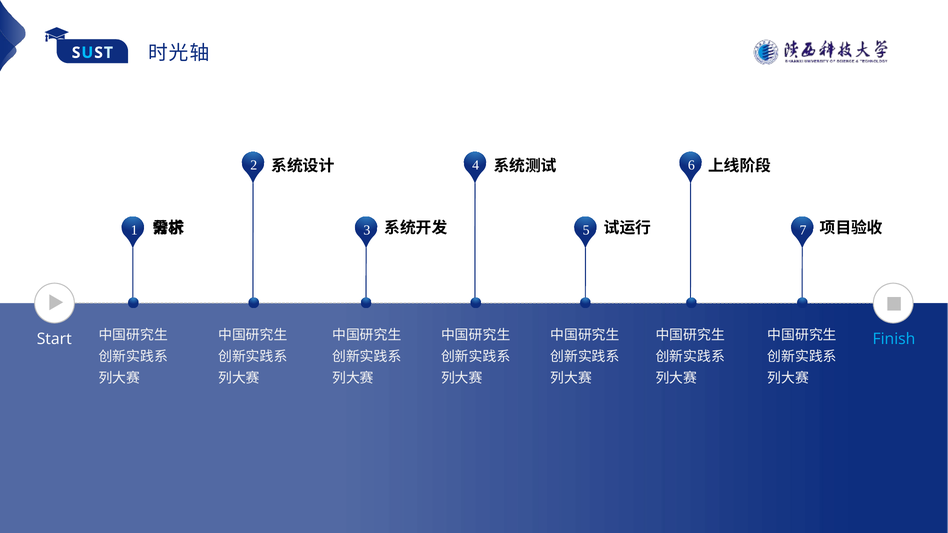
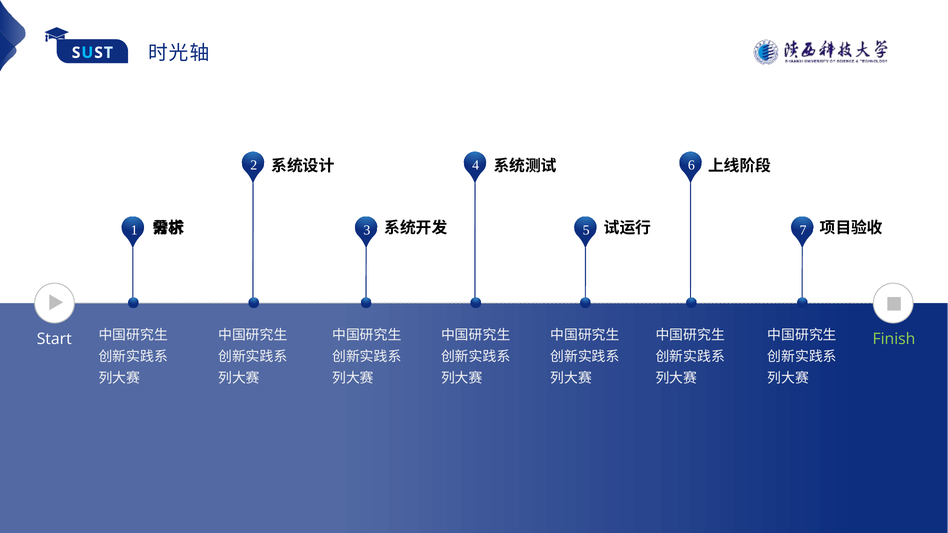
Finish colour: light blue -> light green (894, 339)
